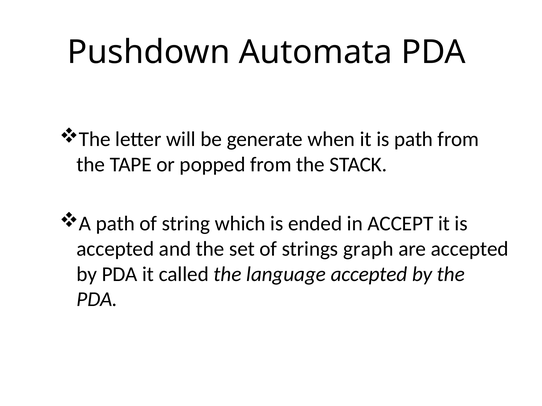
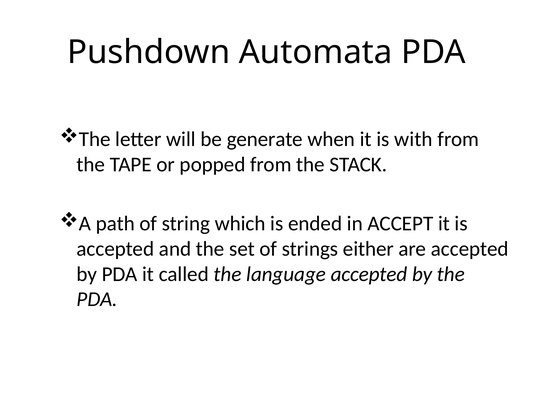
is path: path -> with (413, 139)
graph: graph -> either (368, 249)
